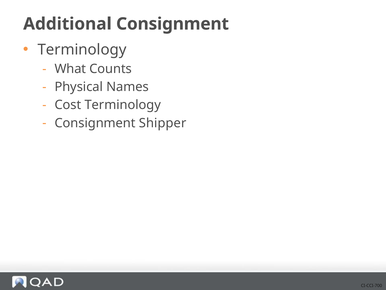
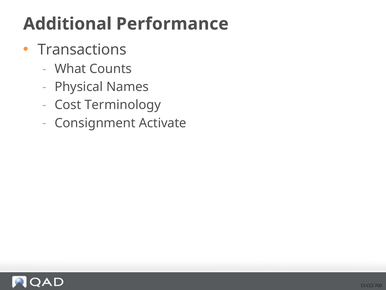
Additional Consignment: Consignment -> Performance (172, 24)
Terminology: Terminology -> Transactions (82, 50)
Shipper: Shipper -> Activate (163, 123)
